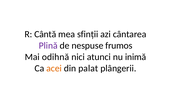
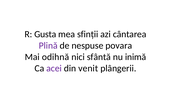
Cântă: Cântă -> Gusta (45, 34)
frumos: frumos -> povara (119, 46)
atunci: atunci -> sfântă (99, 57)
acei colour: orange -> purple (54, 68)
palat: palat -> venit (88, 68)
